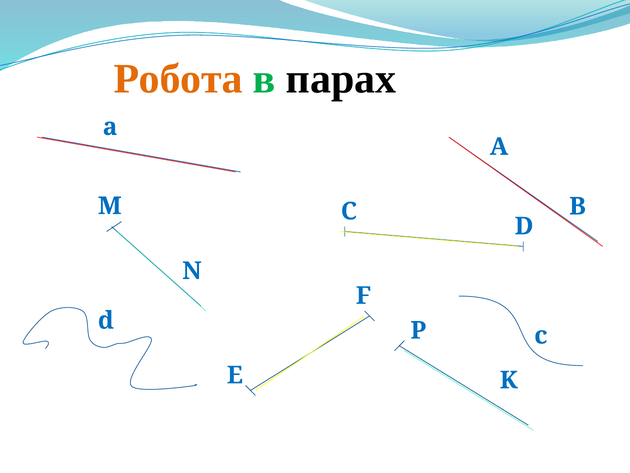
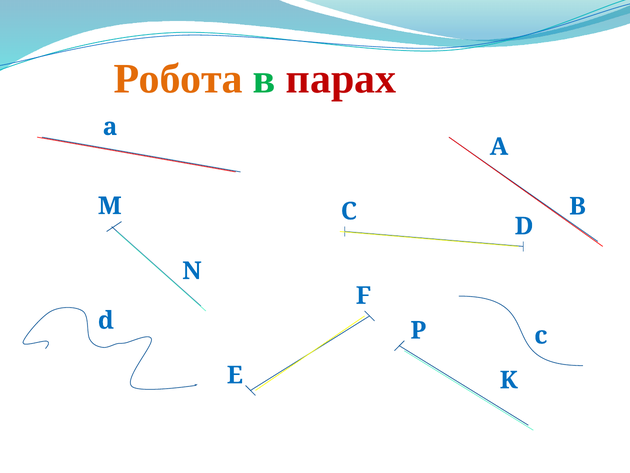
парах colour: black -> red (341, 79)
